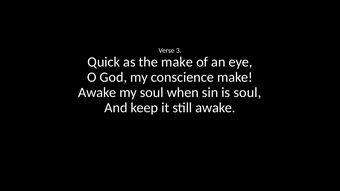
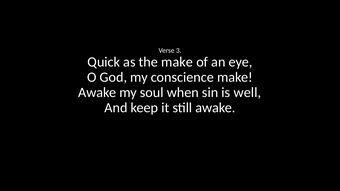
is soul: soul -> well (247, 93)
